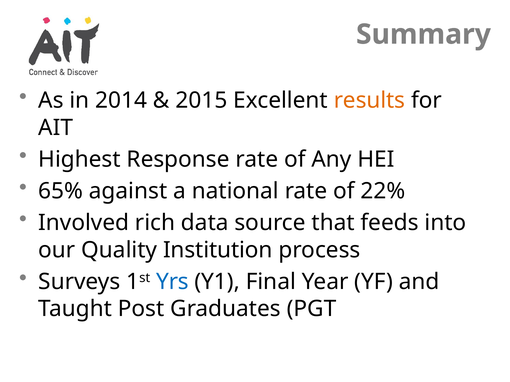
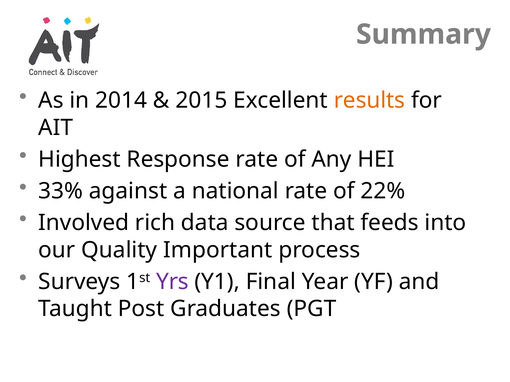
65%: 65% -> 33% (61, 191)
Institution: Institution -> Important (218, 250)
Yrs colour: blue -> purple (172, 282)
